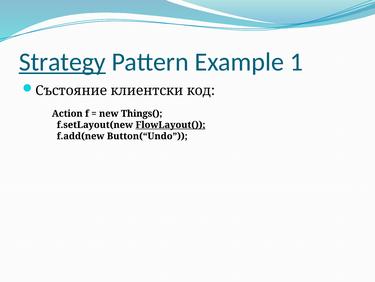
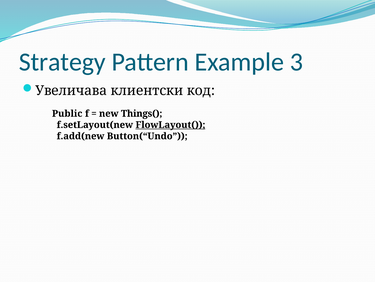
Strategy underline: present -> none (62, 62)
1: 1 -> 3 (296, 62)
Състояние: Състояние -> Увеличава (71, 90)
Action: Action -> Public (67, 113)
